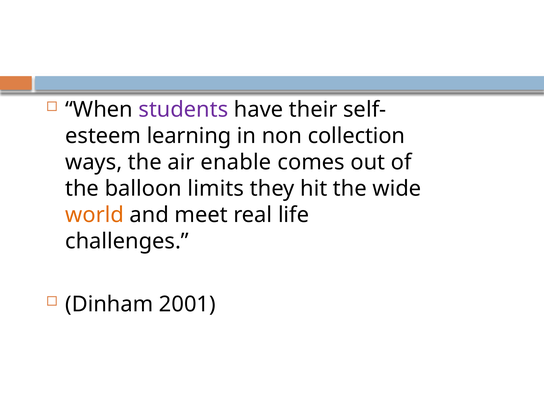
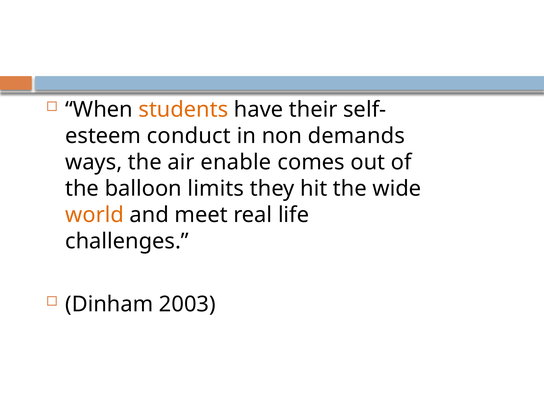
students colour: purple -> orange (183, 110)
learning: learning -> conduct (189, 136)
collection: collection -> demands (356, 136)
2001: 2001 -> 2003 (187, 304)
